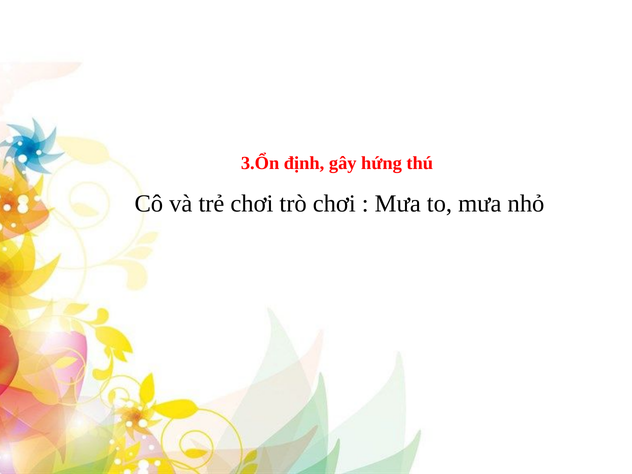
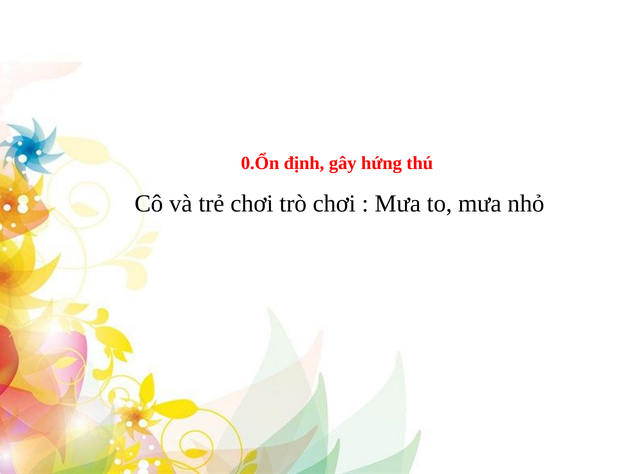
3.Ổn: 3.Ổn -> 0.Ổn (260, 163)
